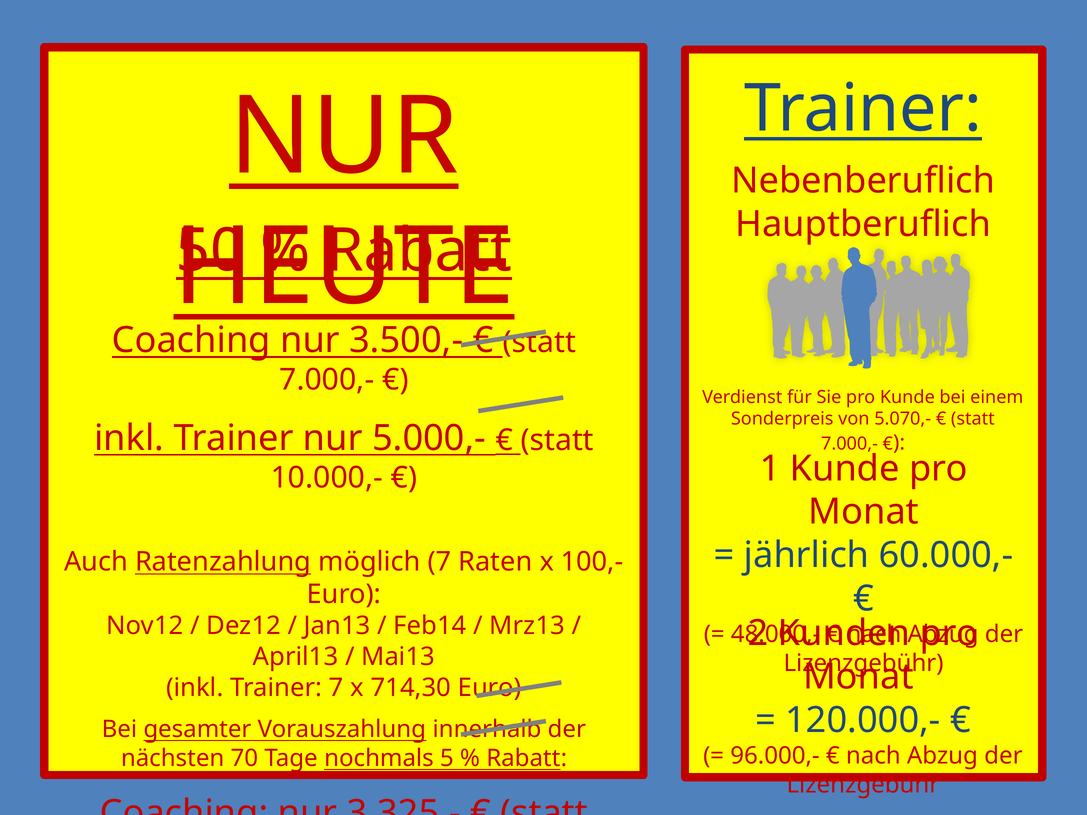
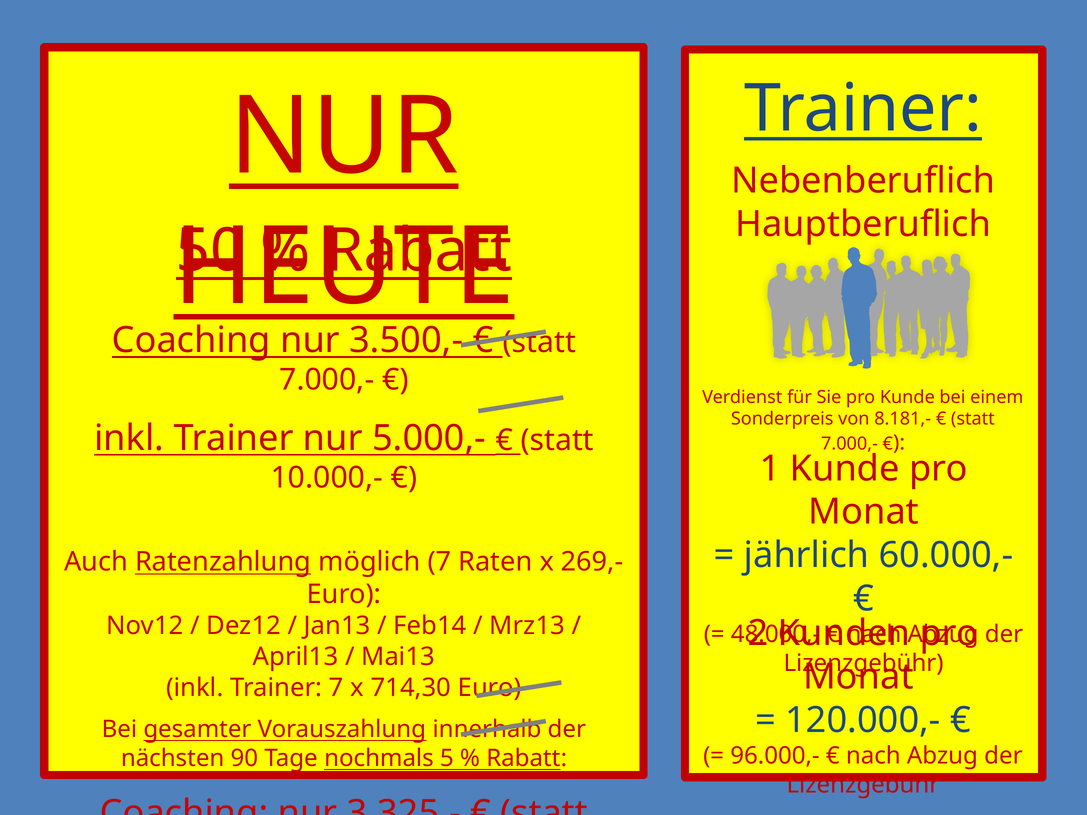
5.070,-: 5.070,- -> 8.181,- (903, 419)
100,-: 100,- -> 269,- (592, 562)
70: 70 -> 90 (244, 759)
